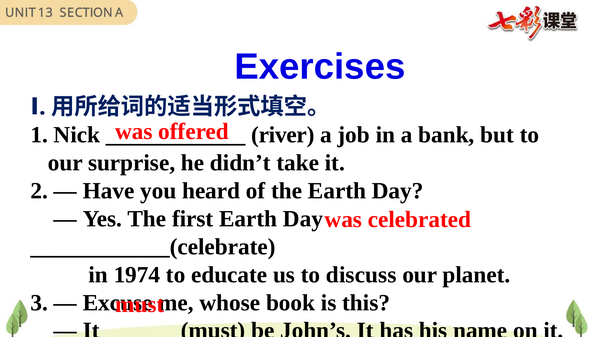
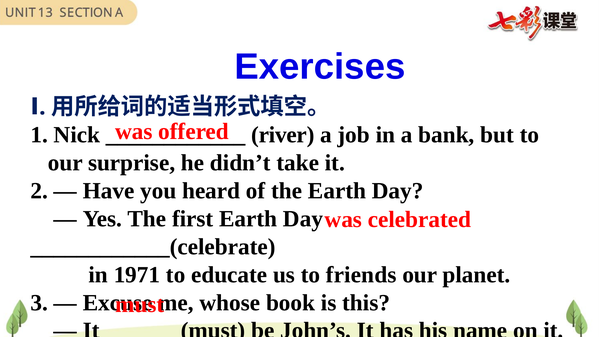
1974: 1974 -> 1971 (137, 275)
discuss: discuss -> friends (361, 275)
